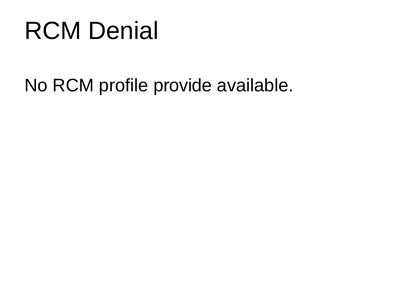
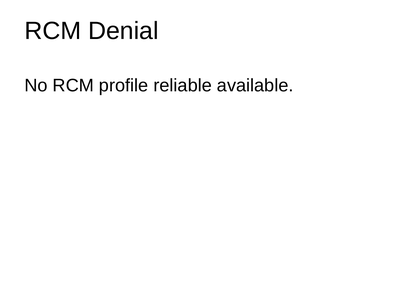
provide: provide -> reliable (183, 86)
